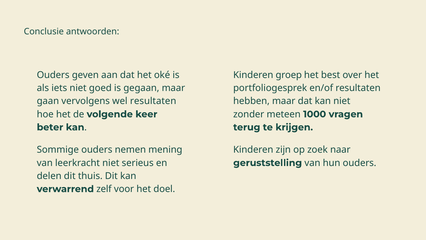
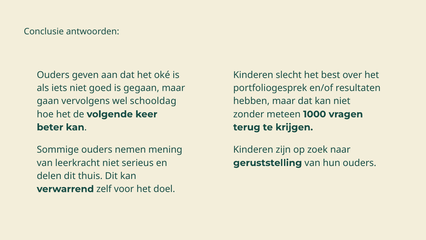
groep: groep -> slecht (289, 75)
wel resultaten: resultaten -> schooldag (153, 101)
